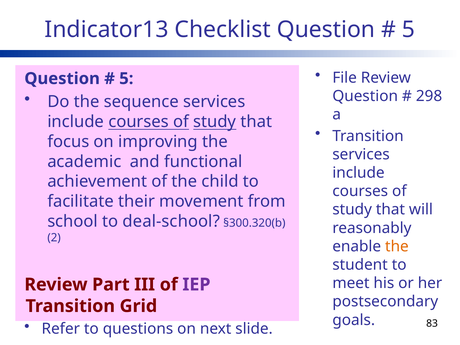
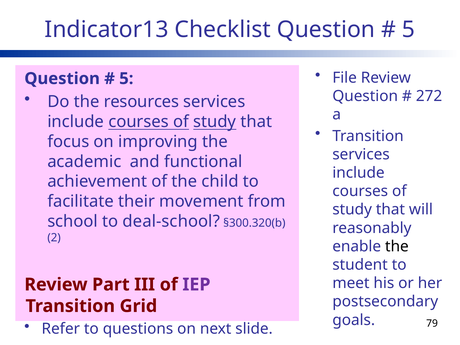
298: 298 -> 272 (429, 96)
sequence: sequence -> resources (141, 102)
the colour: orange -> black (397, 246)
83: 83 -> 79 (432, 323)
